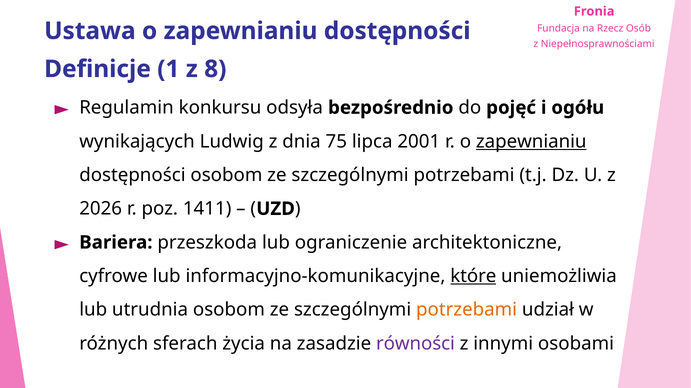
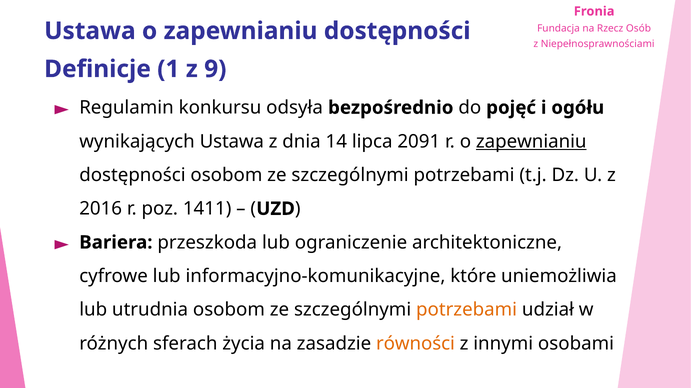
8: 8 -> 9 (215, 69)
wynikających Ludwig: Ludwig -> Ustawa (232, 142)
75: 75 -> 14 (336, 142)
2001: 2001 -> 2091 (419, 142)
2026: 2026 -> 2016 (101, 209)
które underline: present -> none (473, 277)
równości colour: purple -> orange (415, 344)
